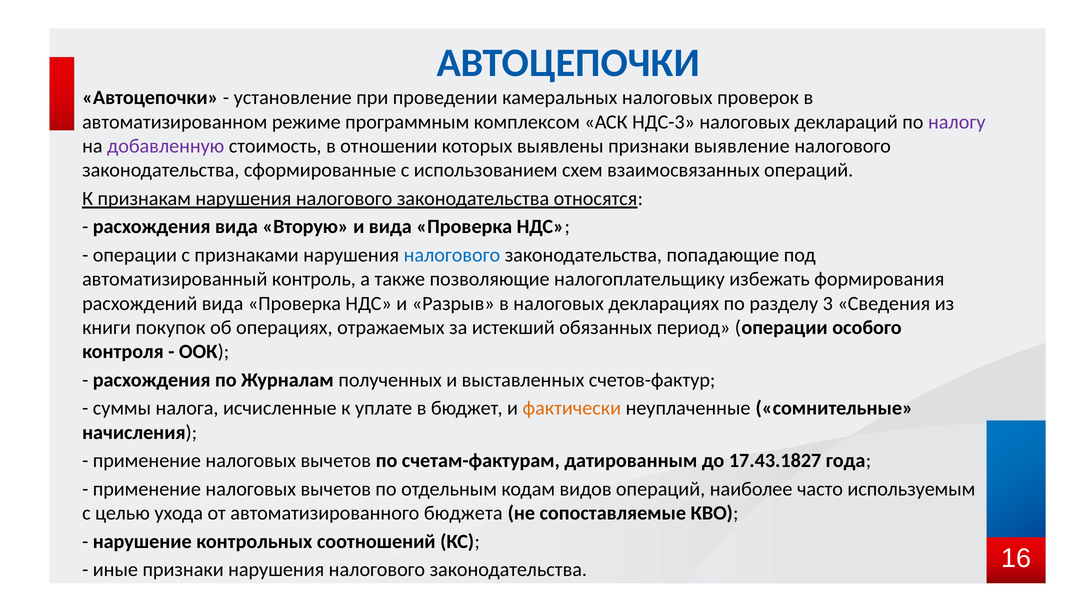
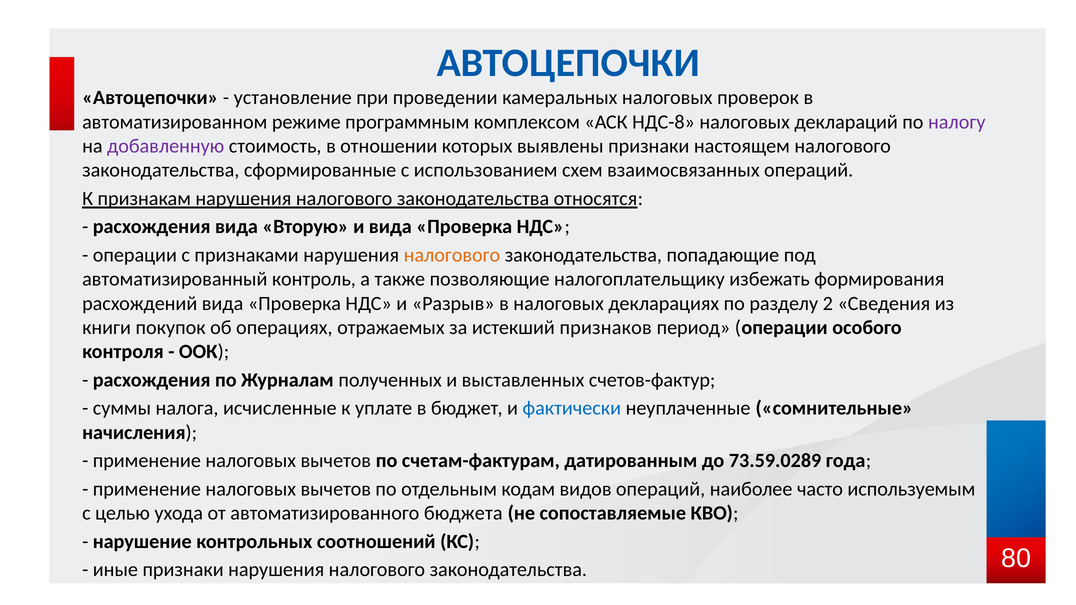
НДС-3: НДС-3 -> НДС-8 (664, 122)
выявление: выявление -> настоящем (742, 146)
налогового colour: blue -> orange (452, 255)
3: 3 -> 2 (828, 304)
обязанных: обязанных -> признаков (606, 328)
фактически colour: orange -> blue (572, 408)
17.43.1827: 17.43.1827 -> 73.59.0289 (775, 461)
16: 16 -> 80 (1016, 559)
